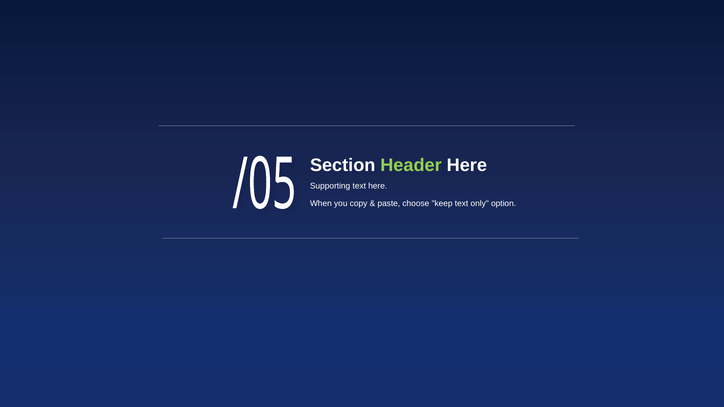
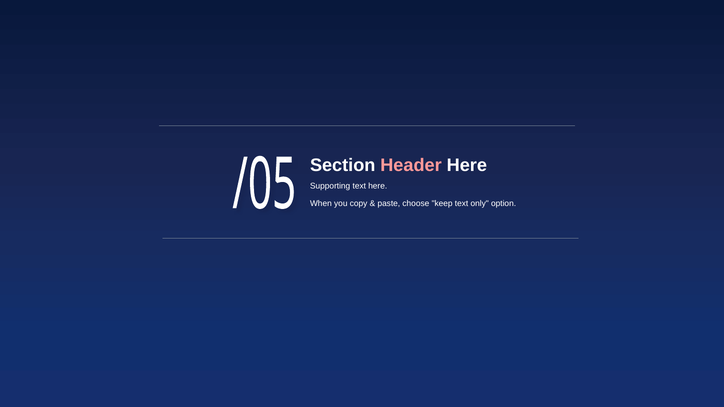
Header colour: light green -> pink (411, 165)
